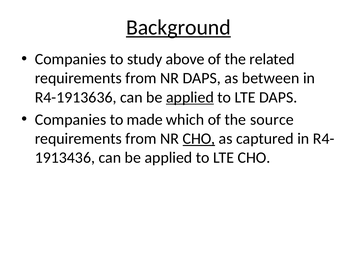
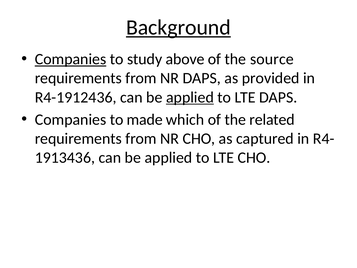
Companies underline: none -> present (71, 59)
related: related -> source (272, 59)
between: between -> provided (271, 78)
R4-1913636: R4-1913636 -> R4-1912436 (76, 97)
source: source -> related (272, 119)
CHO underline: present -> none (199, 138)
